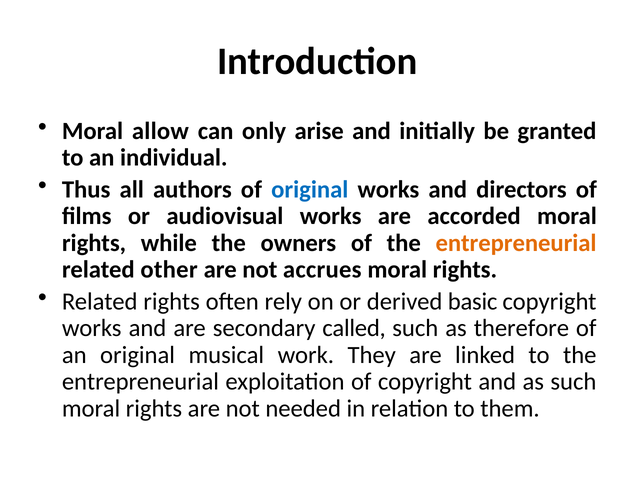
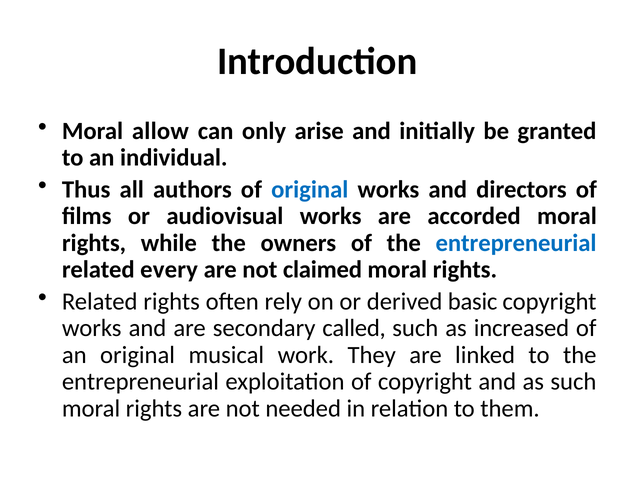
entrepreneurial colour: orange -> blue (516, 243)
other: other -> every (169, 269)
accrues: accrues -> claimed (322, 269)
therefore: therefore -> increased (521, 328)
